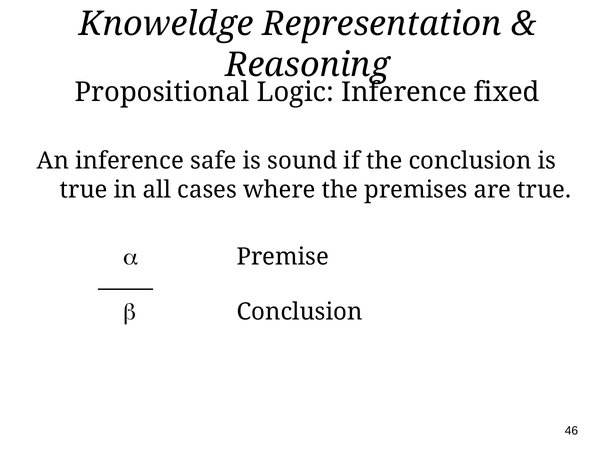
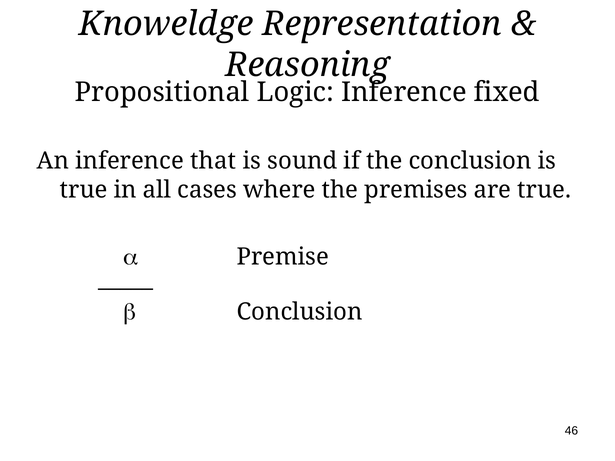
safe: safe -> that (213, 161)
